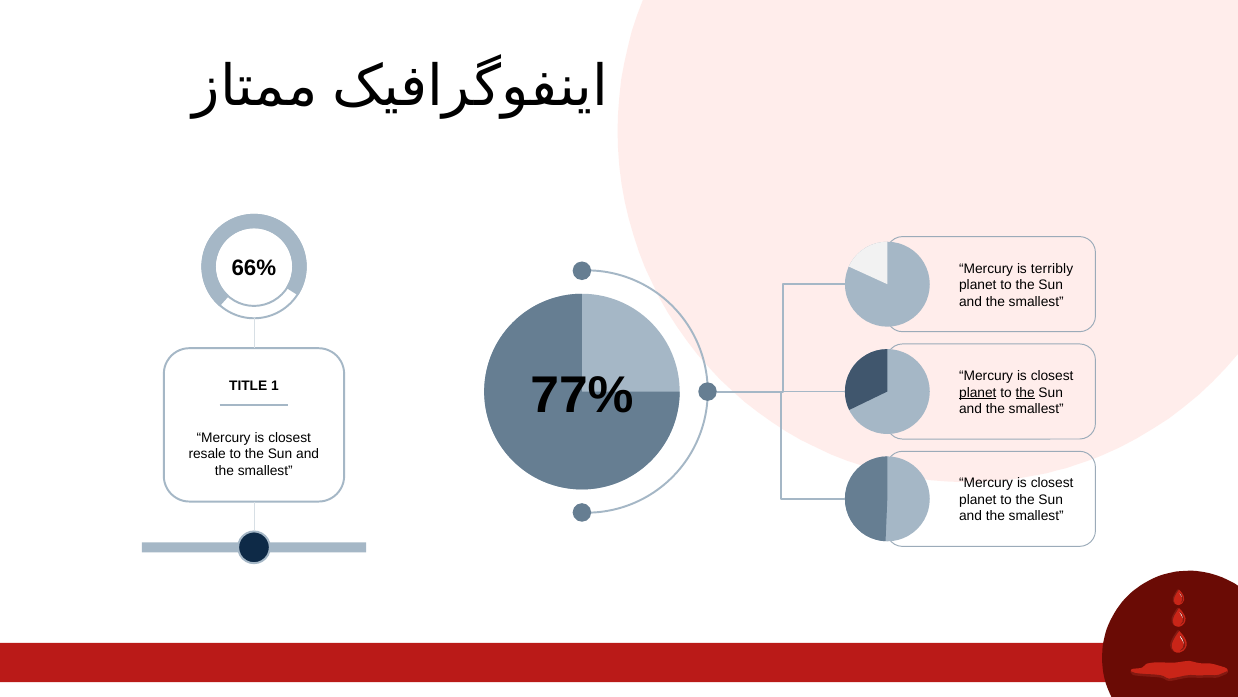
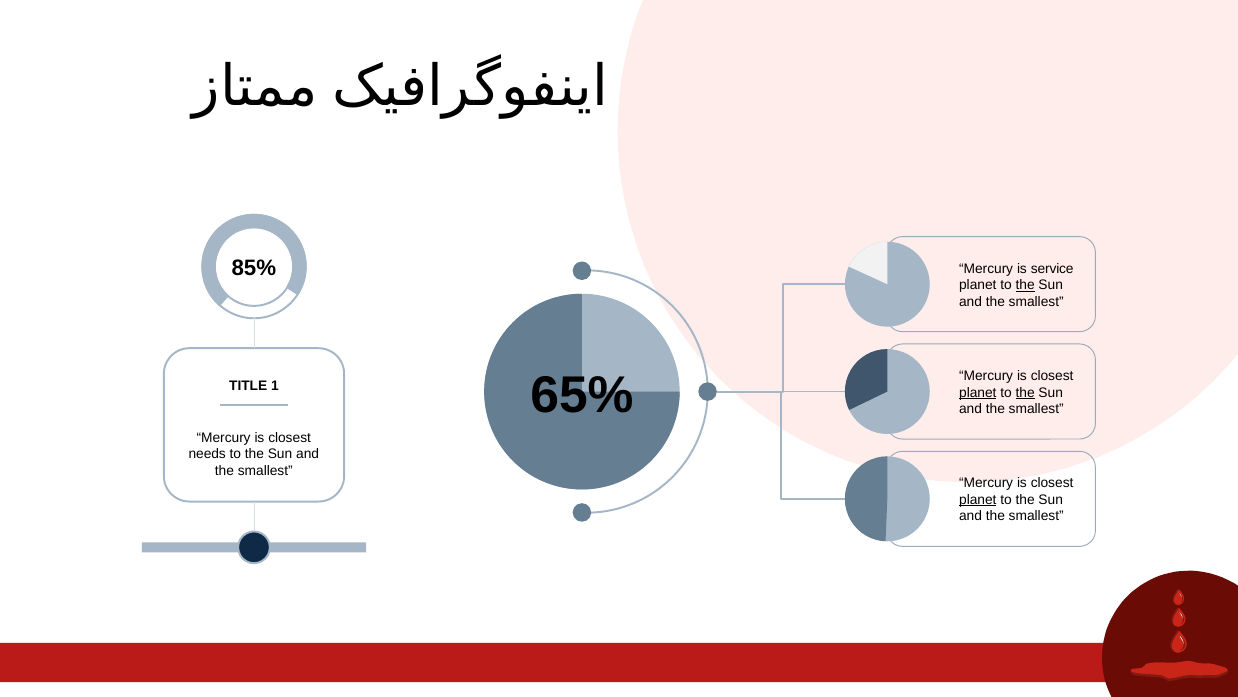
66%: 66% -> 85% (254, 268)
terribly: terribly -> service (1052, 268)
the underline: none -> present (1025, 285)
77%: 77% -> 65% (582, 395)
resale: resale -> needs (207, 454)
planet underline: none -> present (978, 499)
